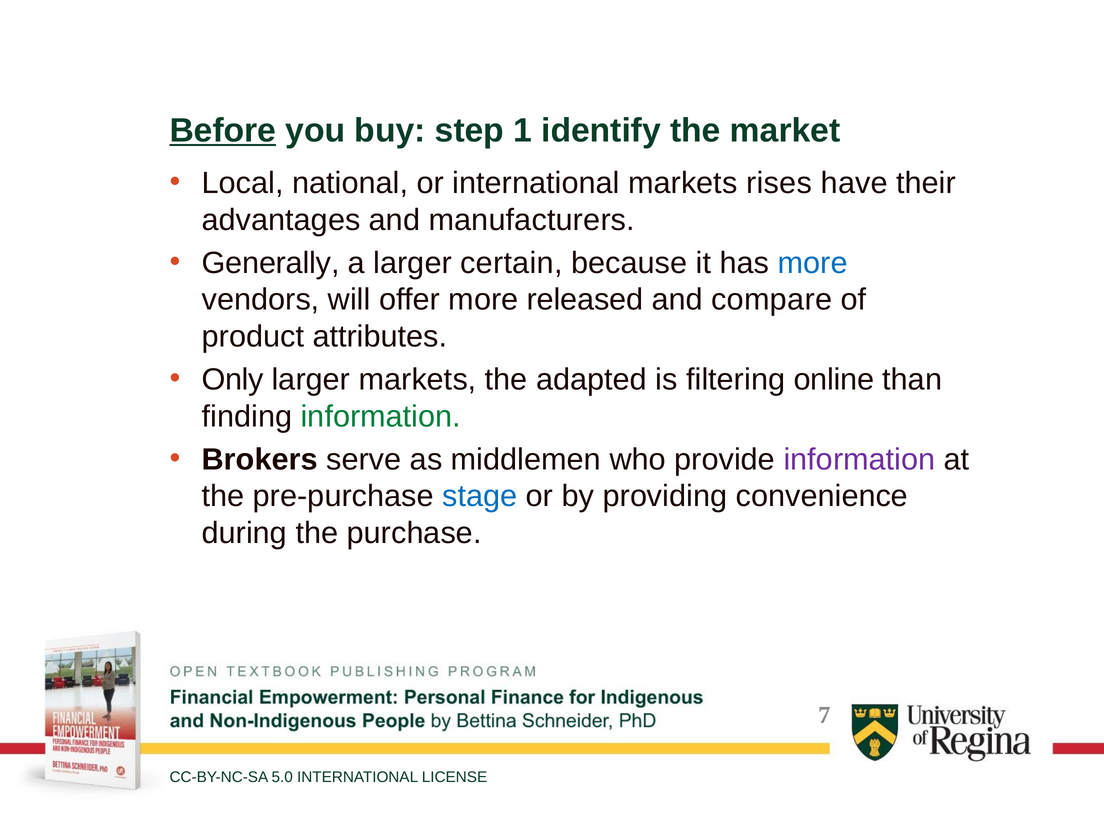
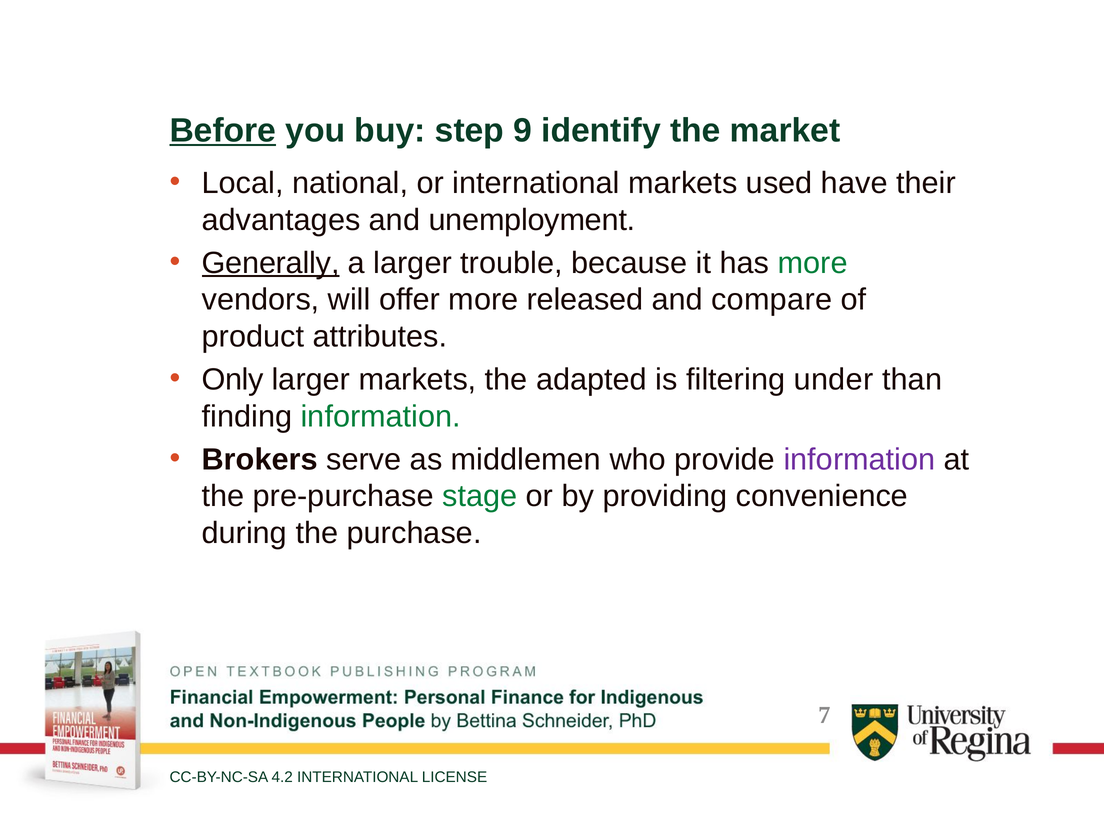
1: 1 -> 9 (523, 131)
rises: rises -> used (779, 183)
manufacturers: manufacturers -> unemployment (532, 220)
Generally underline: none -> present (271, 263)
certain: certain -> trouble (512, 263)
more colour: blue -> green (813, 263)
online: online -> under (834, 380)
stage colour: blue -> green (480, 496)
5.0: 5.0 -> 4.2 (282, 777)
